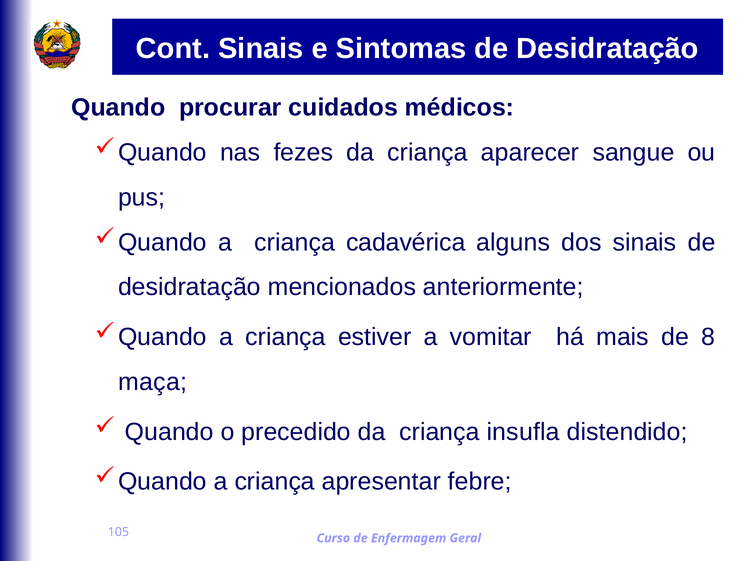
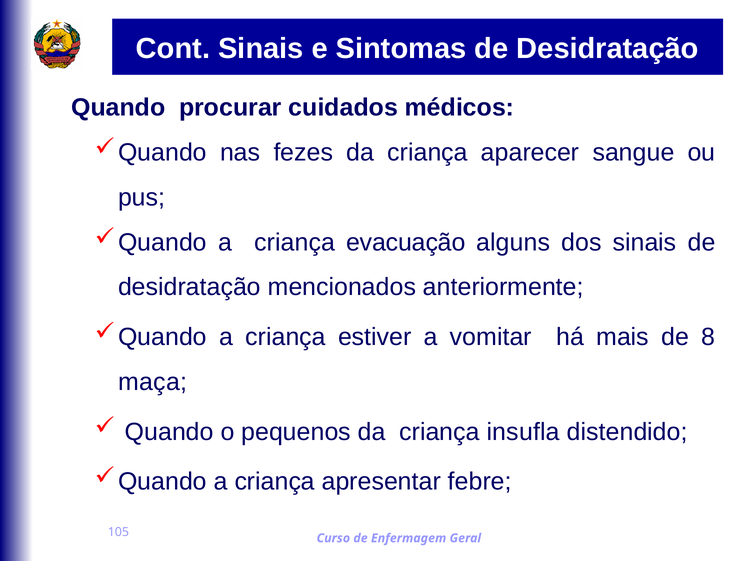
cadavérica: cadavérica -> evacuação (406, 242)
precedido: precedido -> pequenos (296, 432)
